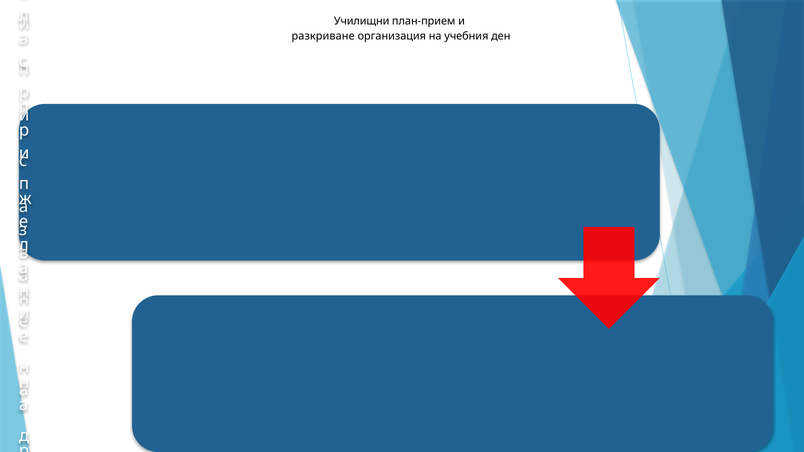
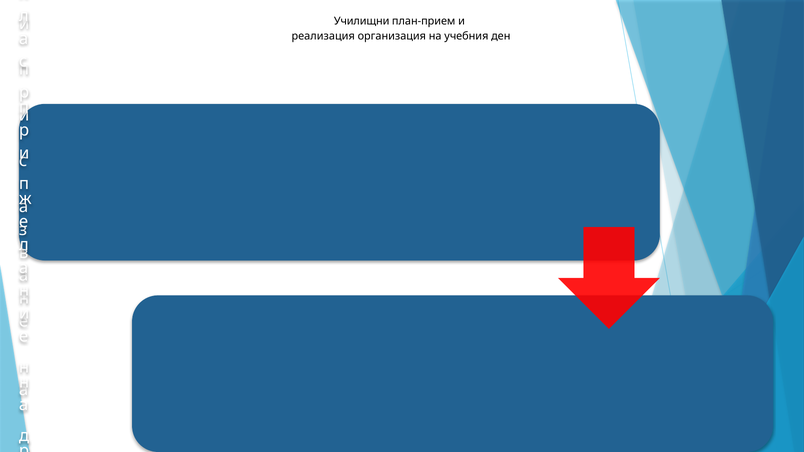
разкриване: разкриване -> реализация (323, 36)
